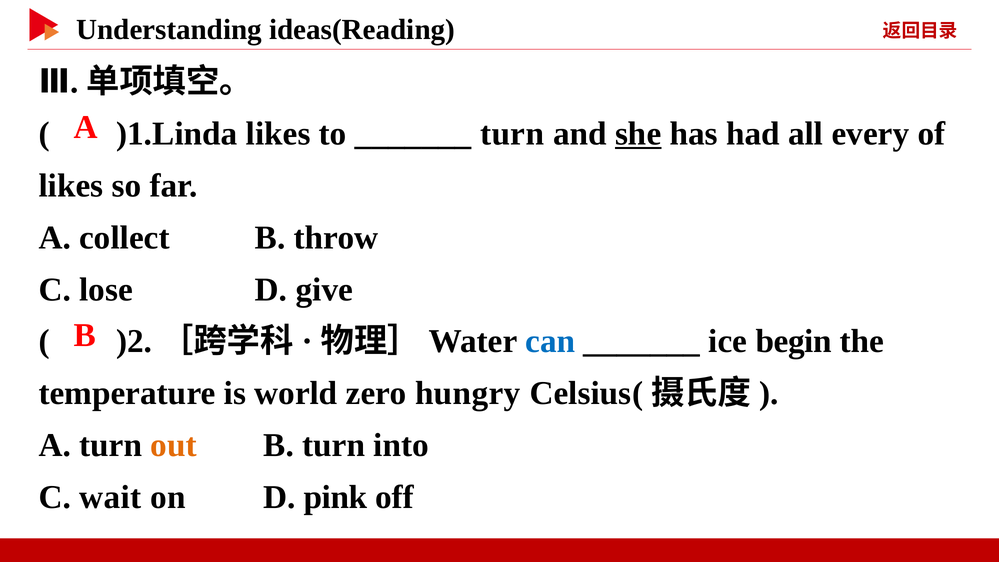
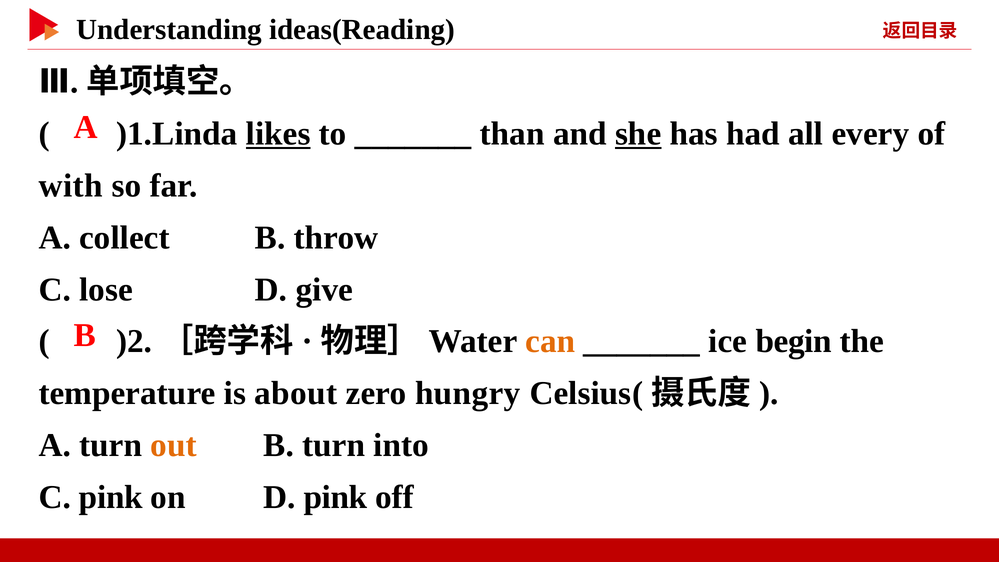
likes underline: none -> present (278, 134)
turn: turn -> than (512, 134)
likes: likes -> with (71, 186)
can colour: blue -> orange (550, 341)
world: world -> about (296, 393)
C wait: wait -> pink (111, 497)
